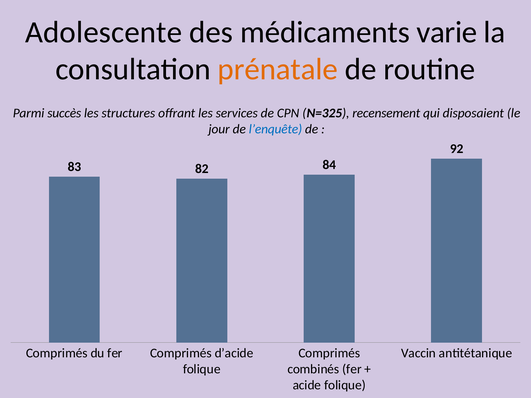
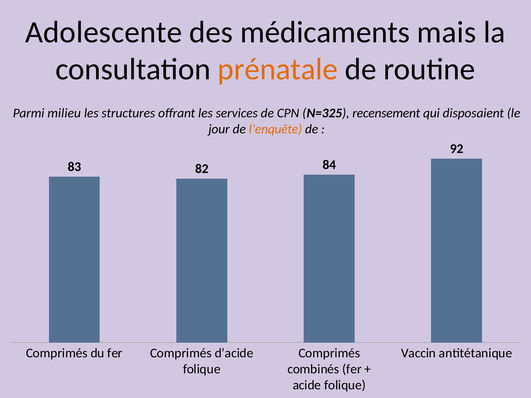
varie: varie -> mais (447, 32)
succès: succès -> milieu (64, 113)
l’enquête colour: blue -> orange (275, 129)
